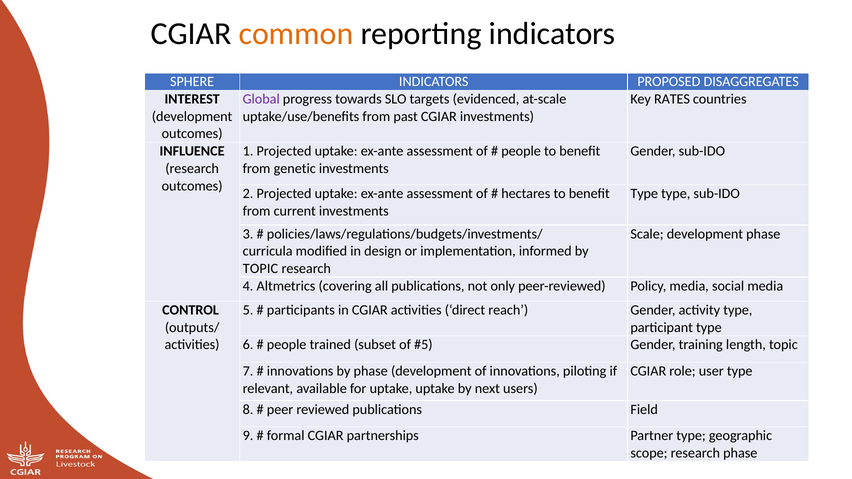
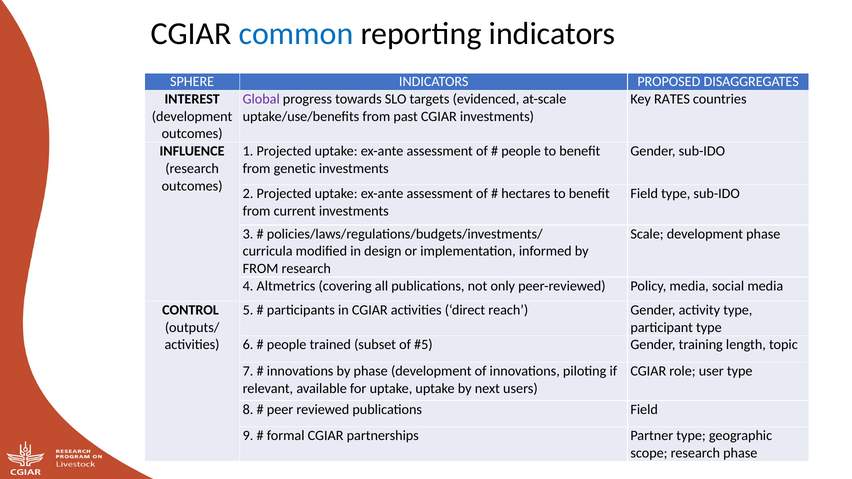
common colour: orange -> blue (296, 34)
Type: Type -> Field (644, 194)
TOPIC: TOPIC -> FROM (261, 269)
